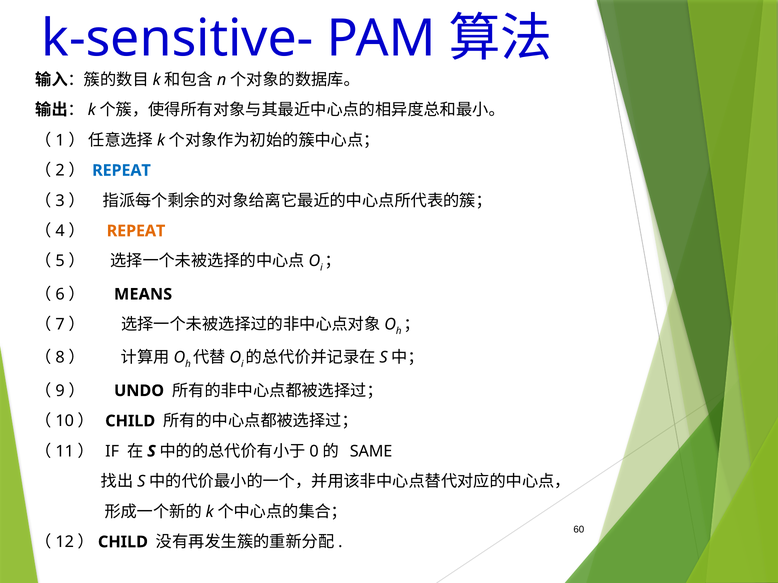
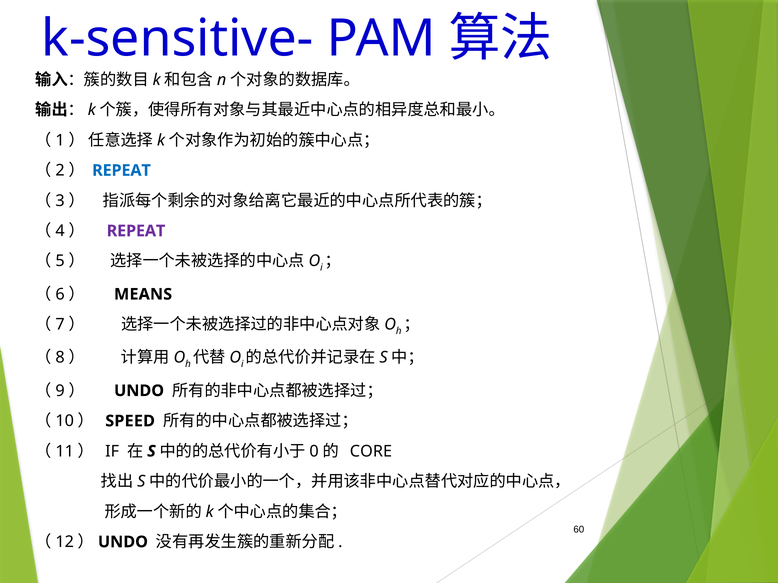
REPEAT colour: orange -> purple (136, 231)
（10） CHILD: CHILD -> SPEED (130, 421)
SAME: SAME -> CORE (371, 452)
CHILD: CHILD -> UNDO (123, 542)
